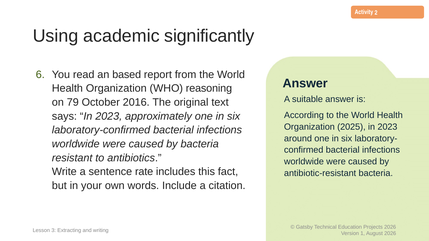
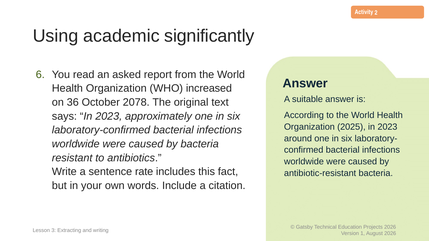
based: based -> asked (127, 75)
reasoning: reasoning -> increased (209, 89)
79: 79 -> 36 (73, 102)
2016: 2016 -> 2078 (136, 102)
